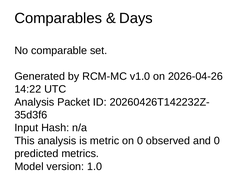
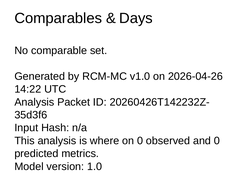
metric: metric -> where (105, 141)
